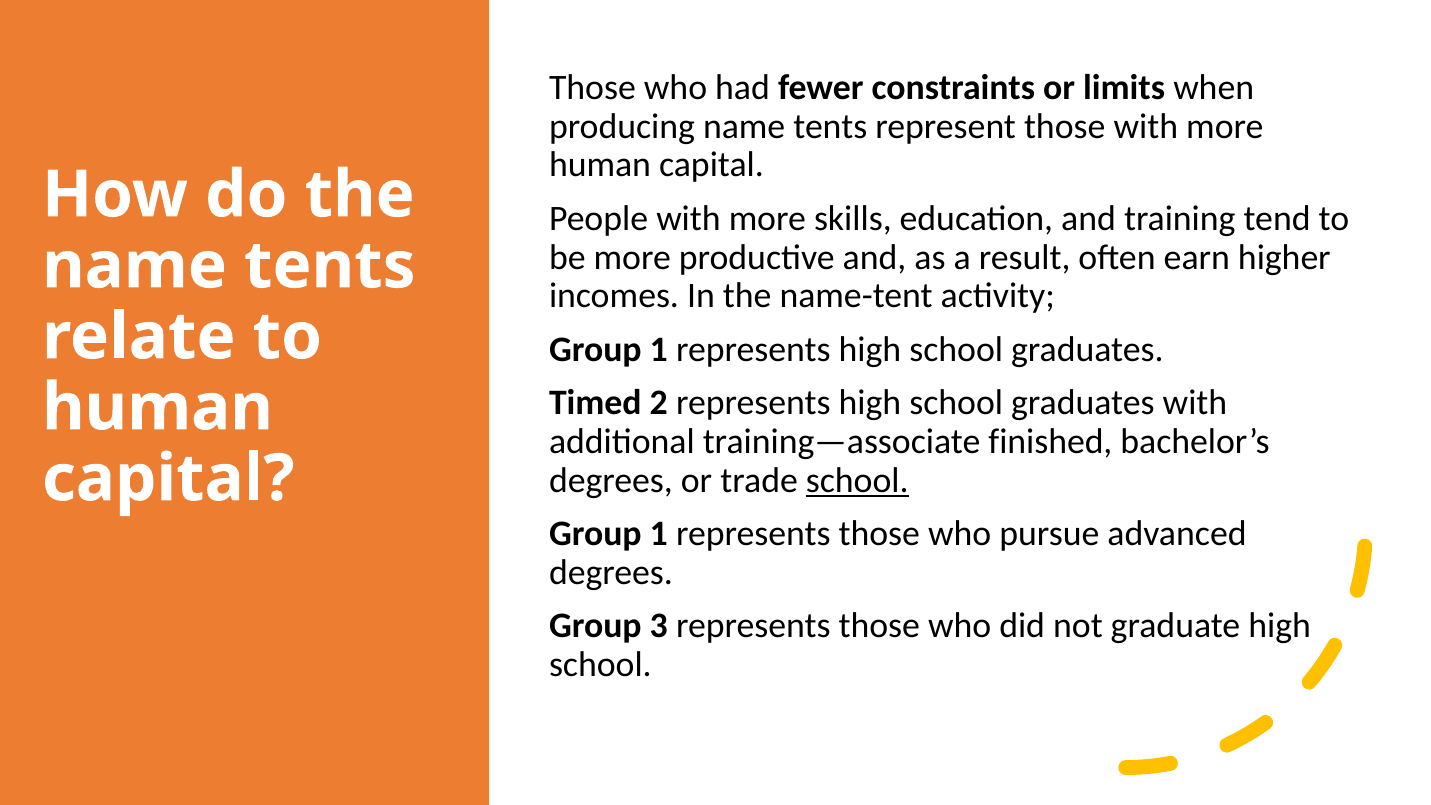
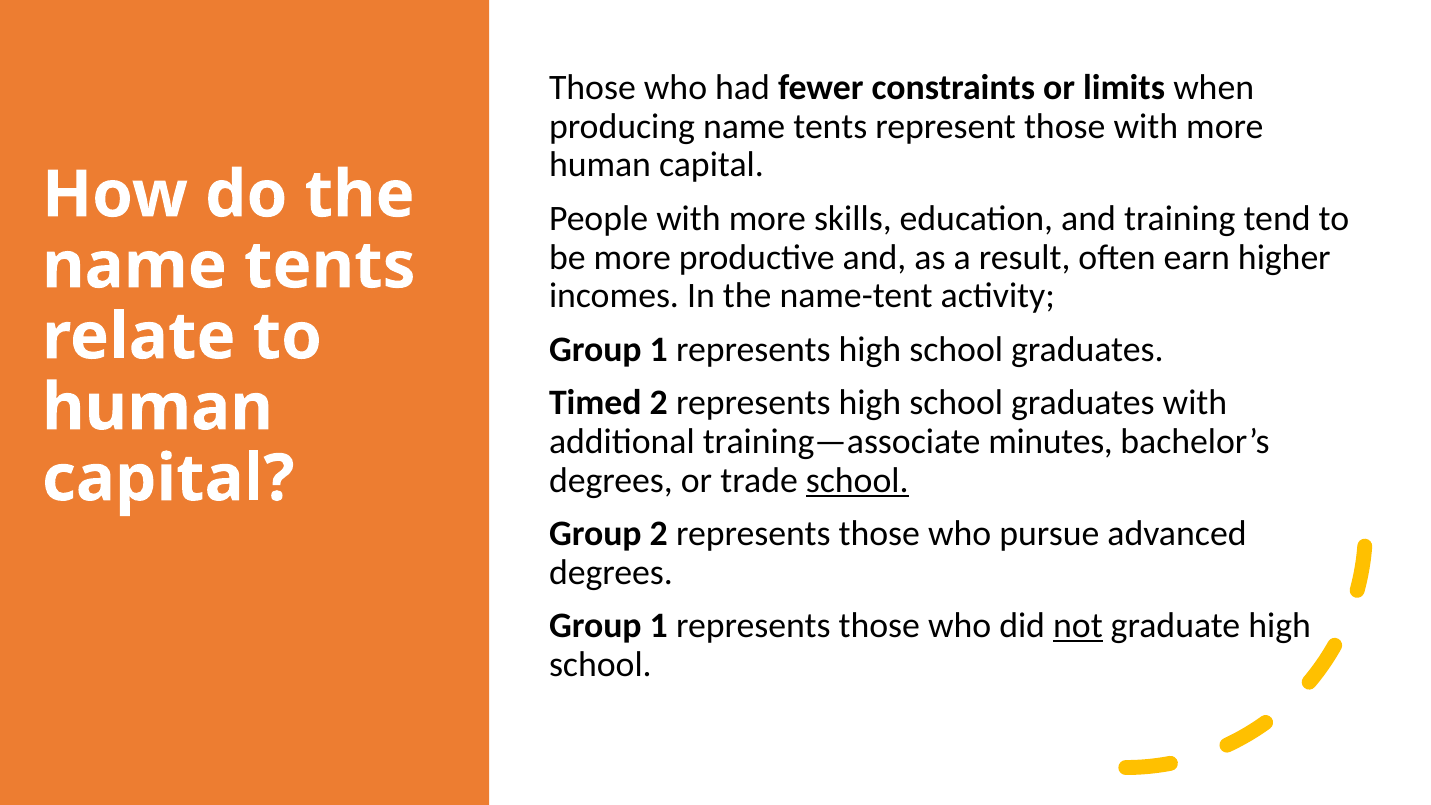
finished: finished -> minutes (1051, 442)
1: 1 -> 2 (659, 534)
3: 3 -> 1 (659, 626)
not underline: none -> present (1078, 626)
